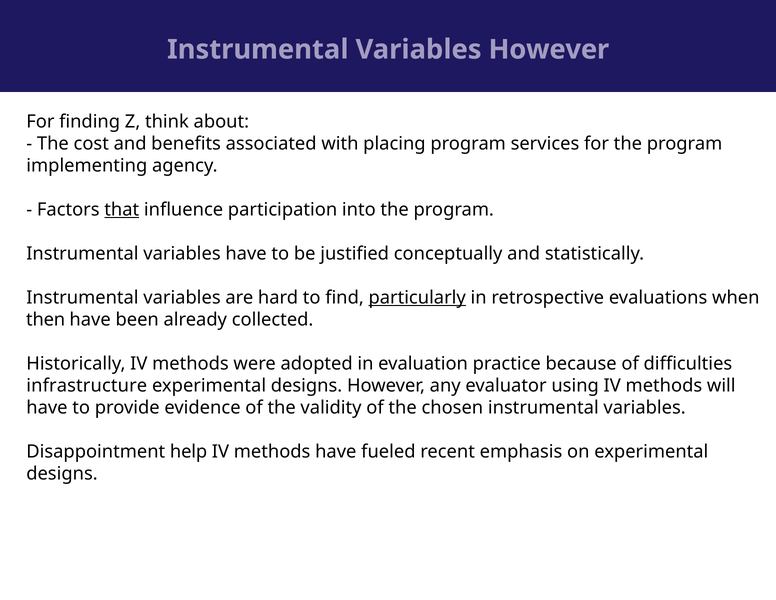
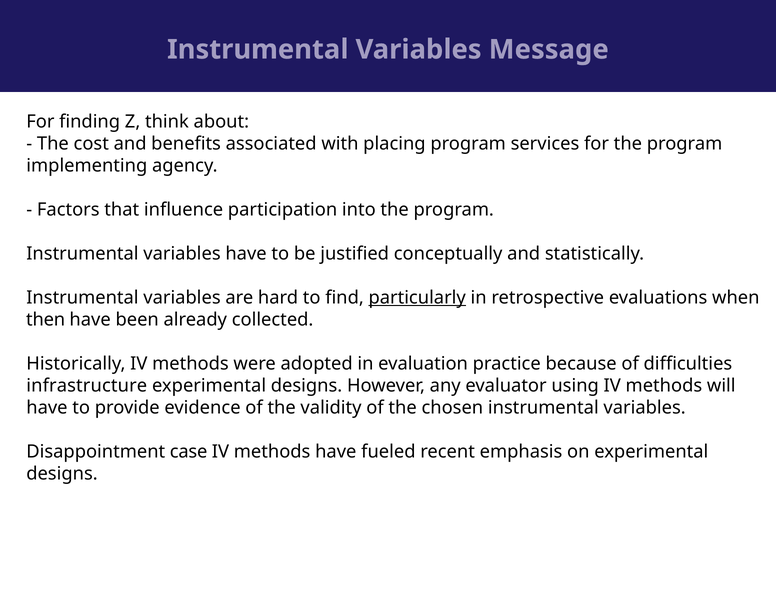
Variables However: However -> Message (549, 50)
that underline: present -> none (122, 210)
help: help -> case (189, 451)
